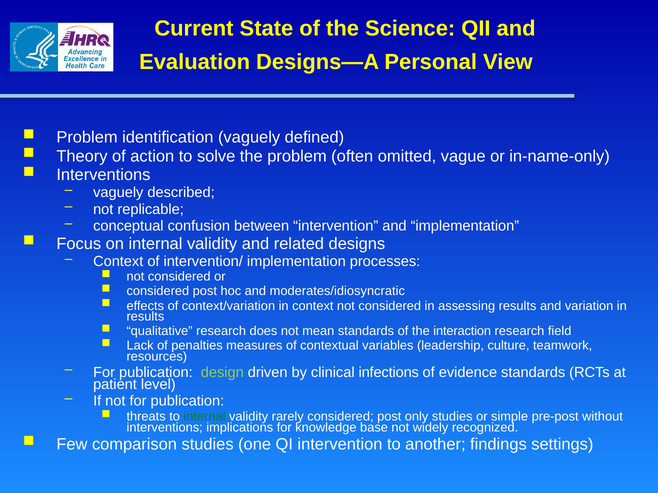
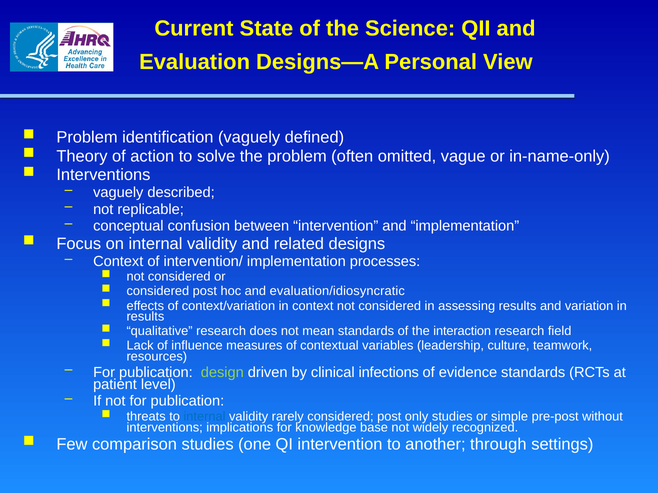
moderates/idiosyncratic: moderates/idiosyncratic -> evaluation/idiosyncratic (337, 292)
penalties: penalties -> influence (197, 346)
internal colour: green -> blue (205, 417)
findings: findings -> through (498, 445)
